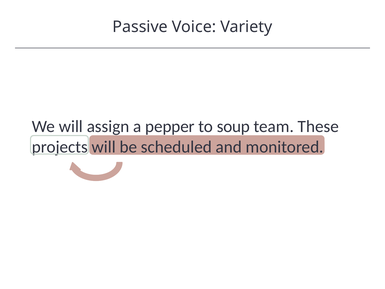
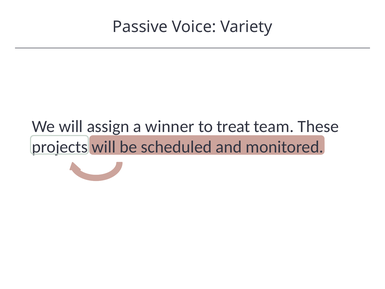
pepper: pepper -> winner (170, 126)
soup: soup -> treat (233, 126)
